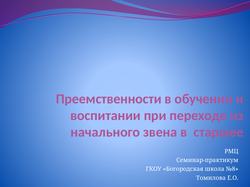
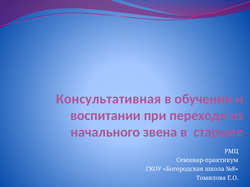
Преемственности: Преемственности -> Консультативная (109, 99)
